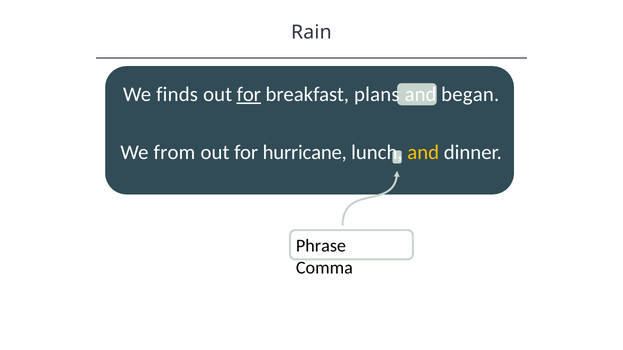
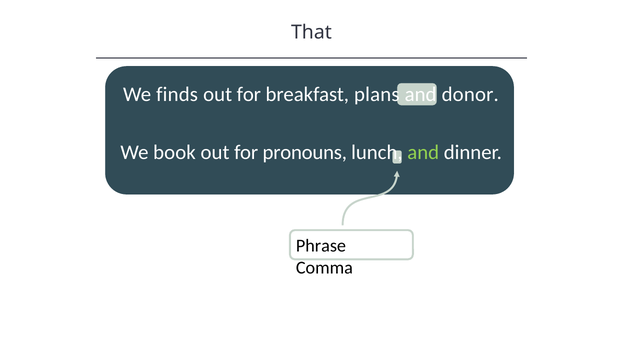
Rain: Rain -> That (311, 33)
for underline: present -> none (249, 94)
began: began -> donor (470, 94)
from: from -> book (174, 153)
hurricane: hurricane -> pronouns (305, 153)
and colour: yellow -> light green (423, 153)
